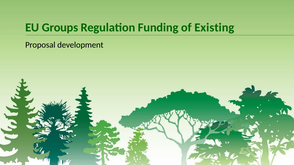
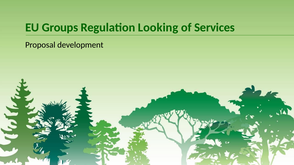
Funding: Funding -> Looking (158, 27)
Existing: Existing -> Services (215, 27)
